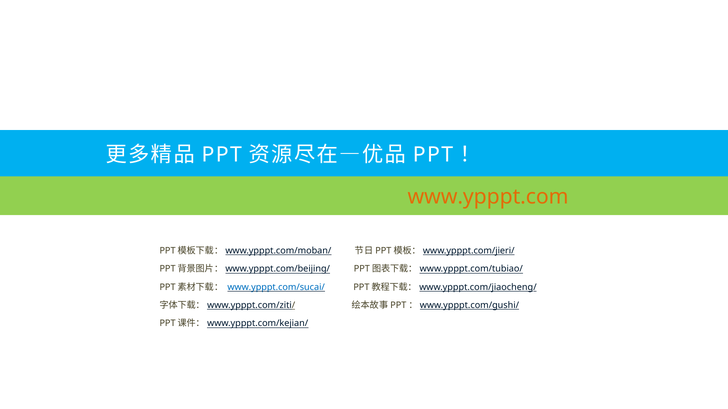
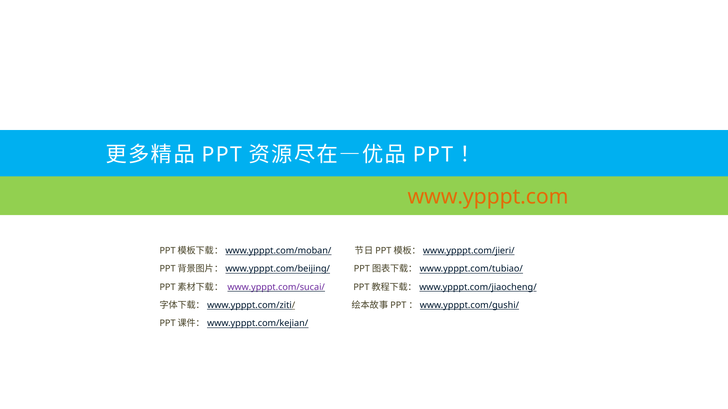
www.ypppt.com/sucai/ colour: blue -> purple (276, 287)
